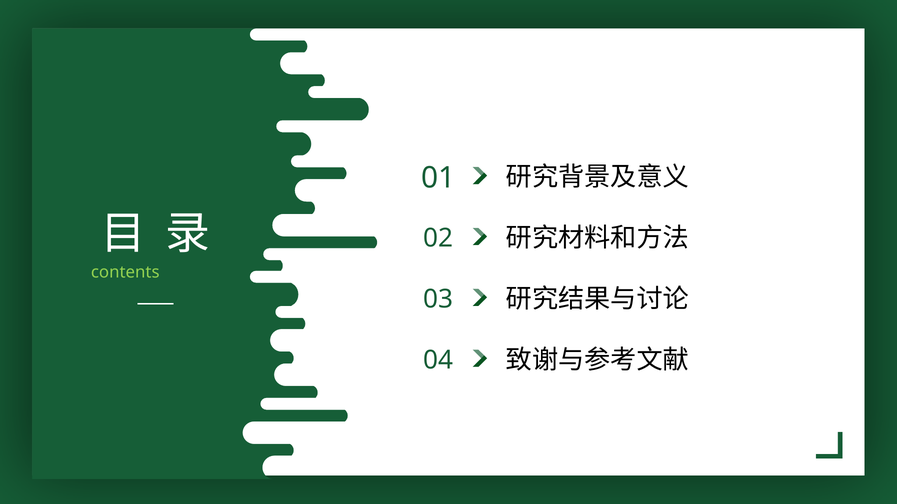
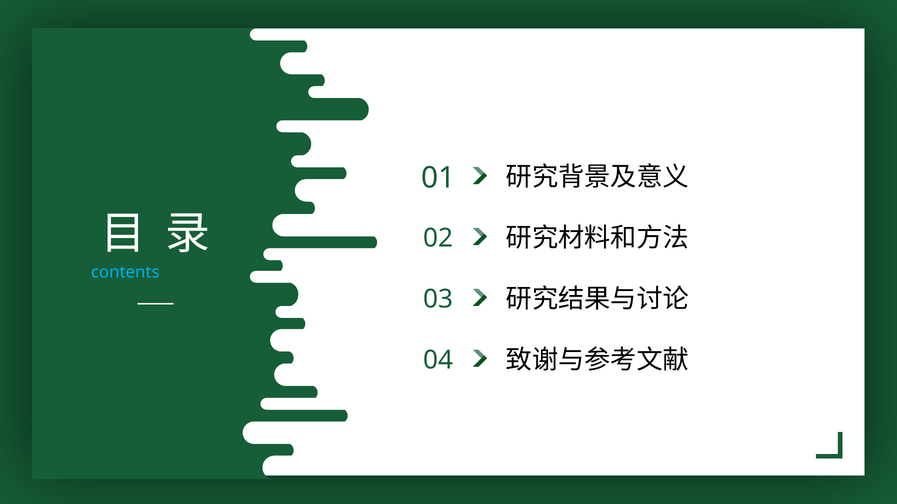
contents colour: light green -> light blue (125, 272)
